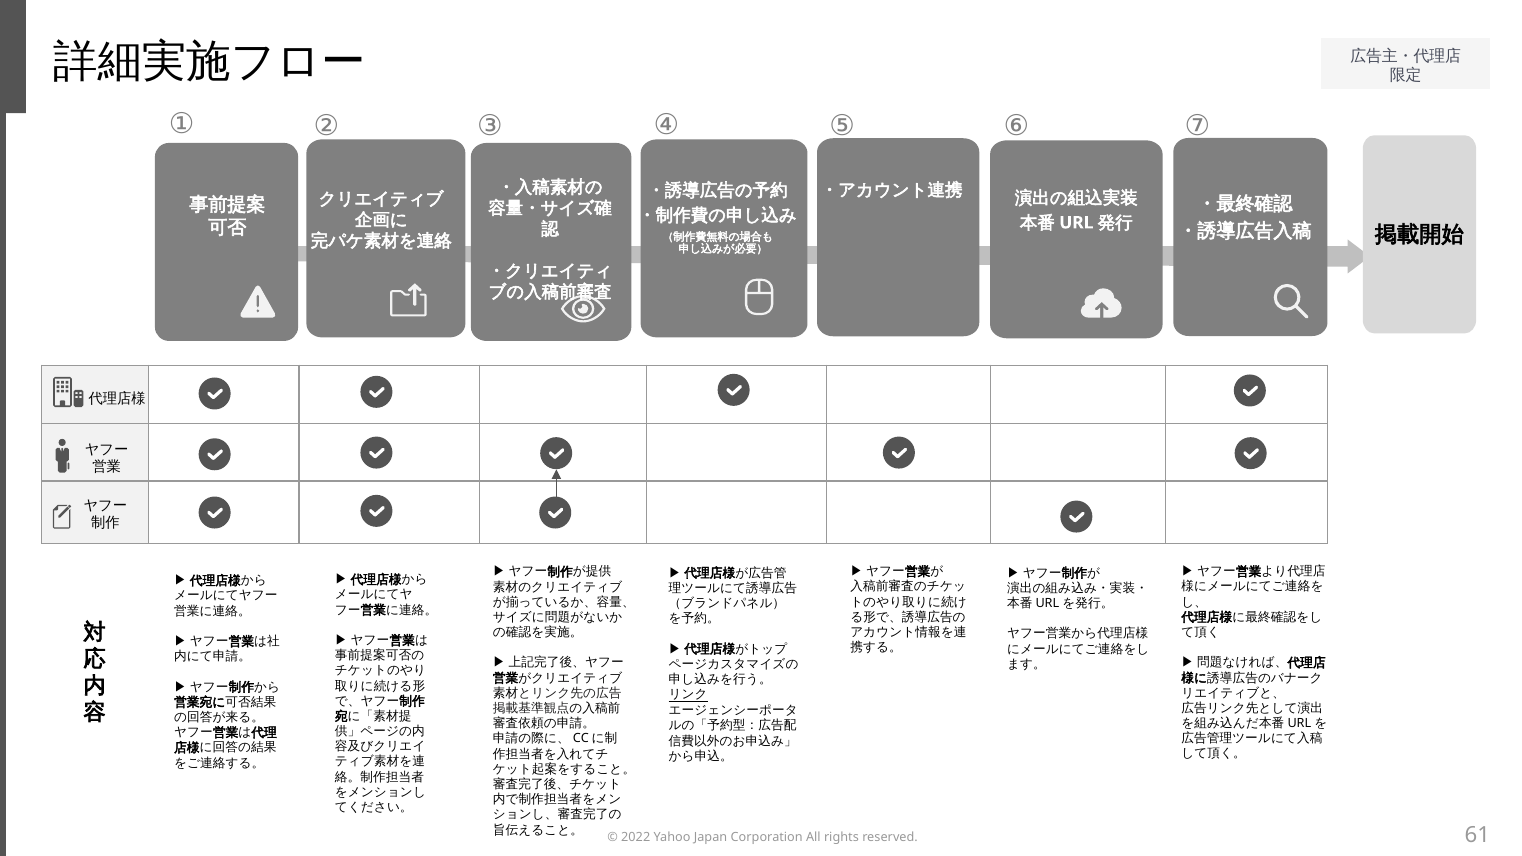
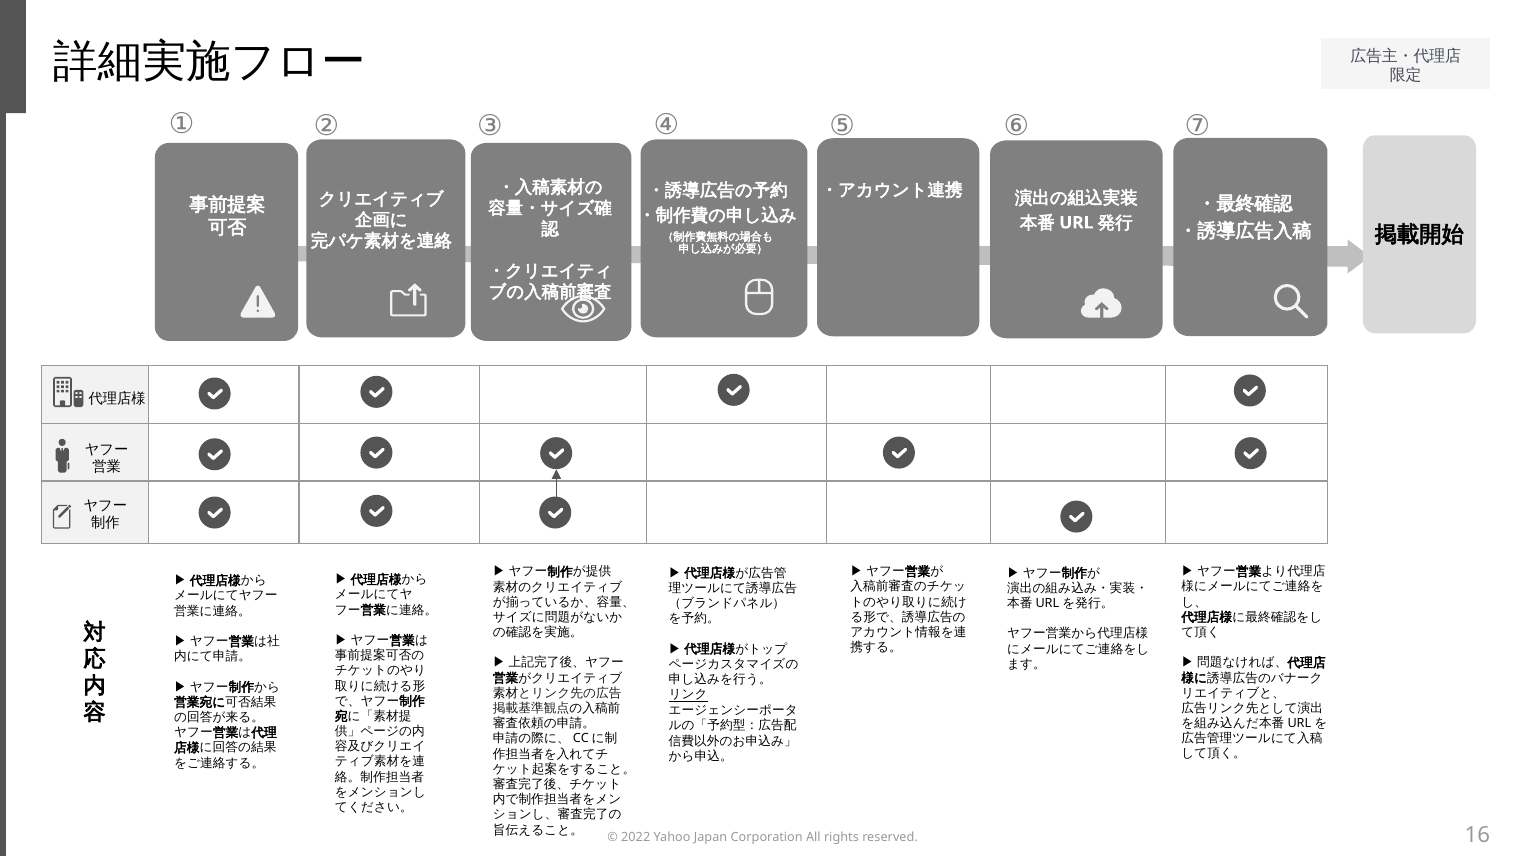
61: 61 -> 16 (1477, 835)
